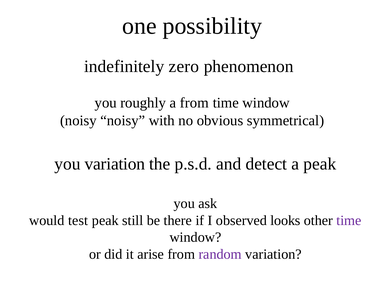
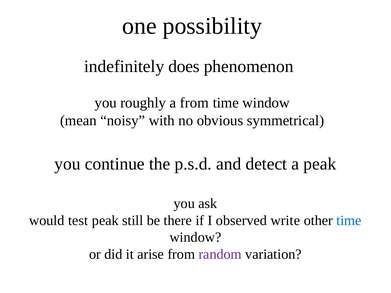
zero: zero -> does (184, 66)
noisy: noisy -> mean (78, 121)
you variation: variation -> continue (115, 164)
looks: looks -> write (285, 221)
time colour: purple -> blue (349, 221)
